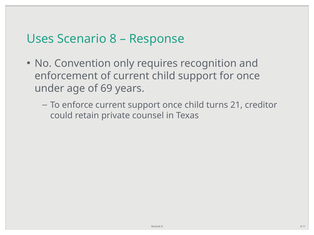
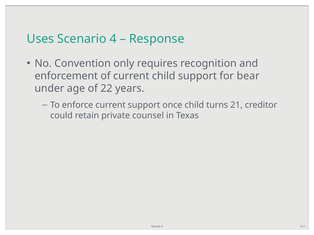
Scenario 8: 8 -> 4 (113, 39)
for once: once -> bear (248, 76)
69: 69 -> 22 (106, 89)
